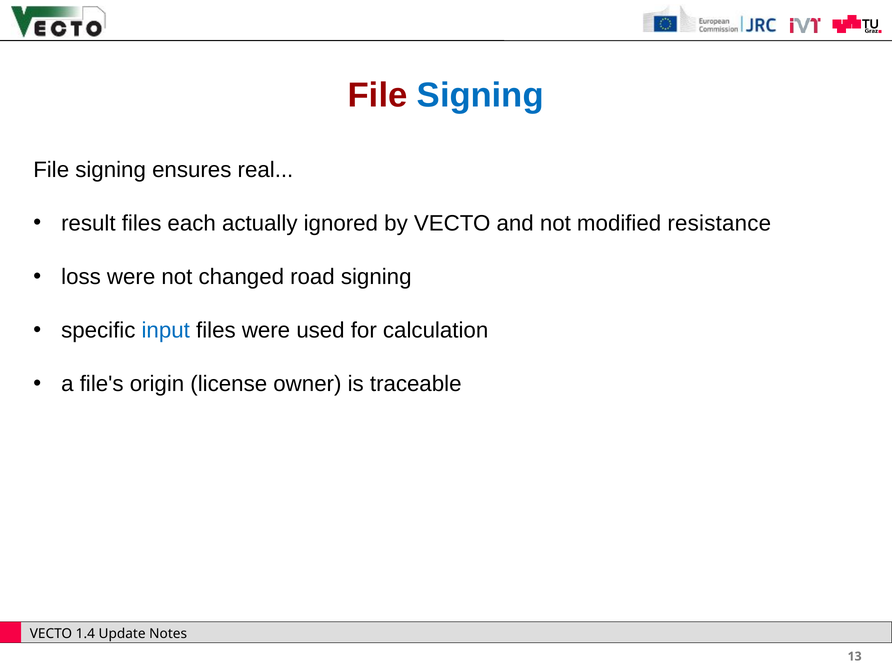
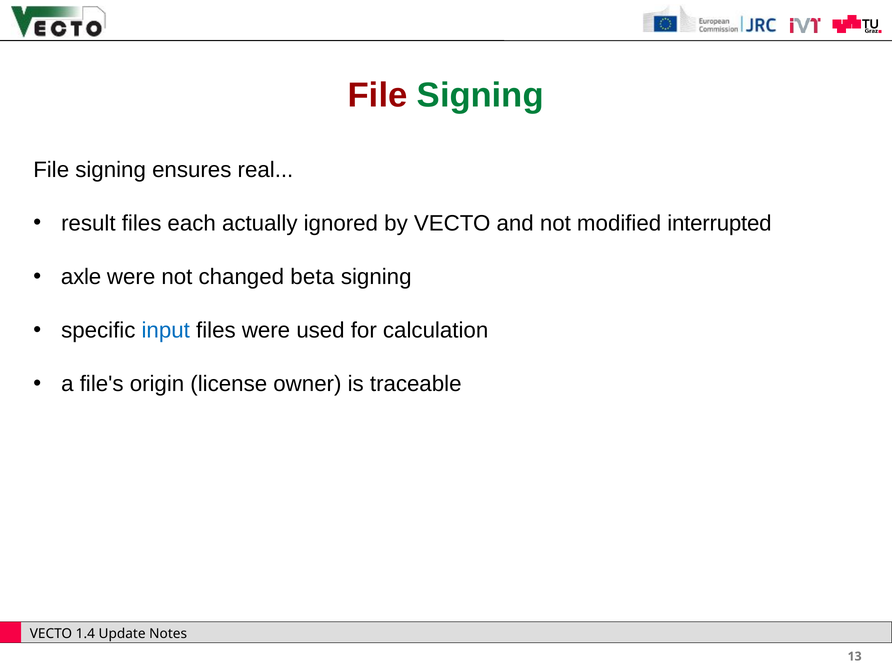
Signing colour: blue -> green (480, 95)
resistance: resistance -> interrupted (719, 223)
loss: loss -> axle (81, 277)
road: road -> beta (312, 277)
